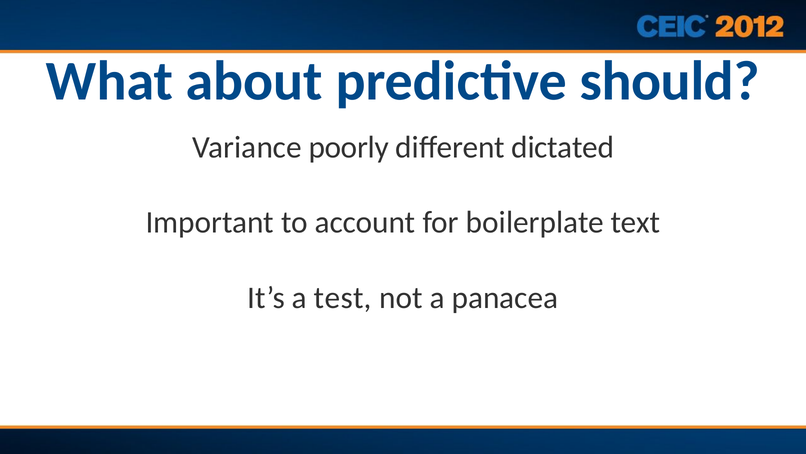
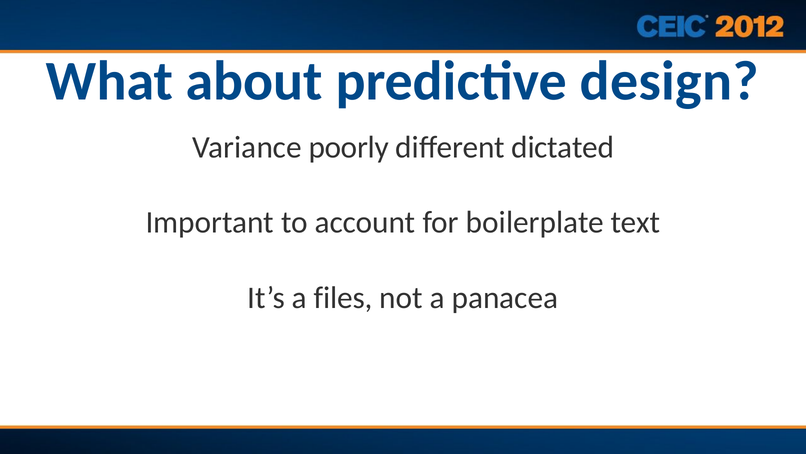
should: should -> design (669, 81)
test: test -> files (343, 297)
